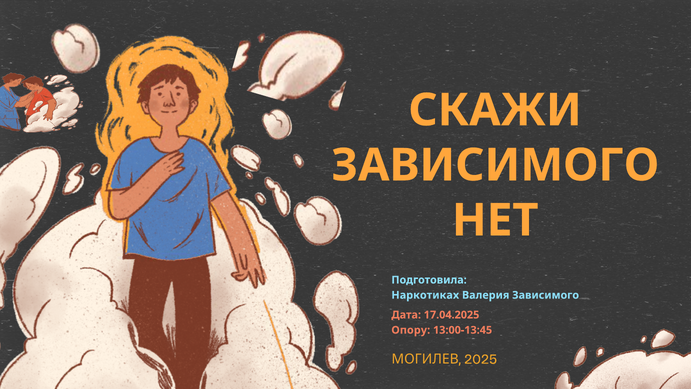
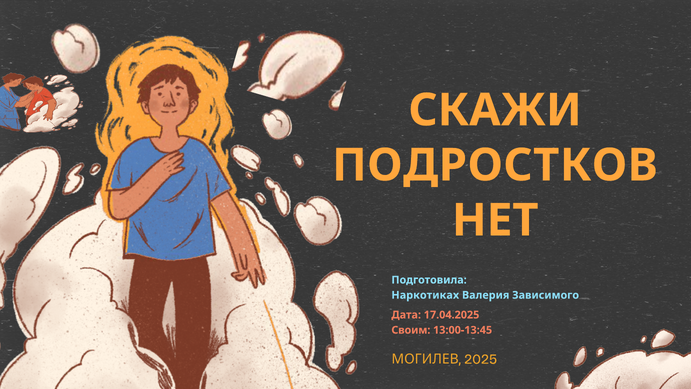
ЗАВИСИМОГО: ЗАВИСИМОГО -> ПОДРОСТКОВ (495, 165)
Опору: Опору -> Своим (411, 330)
